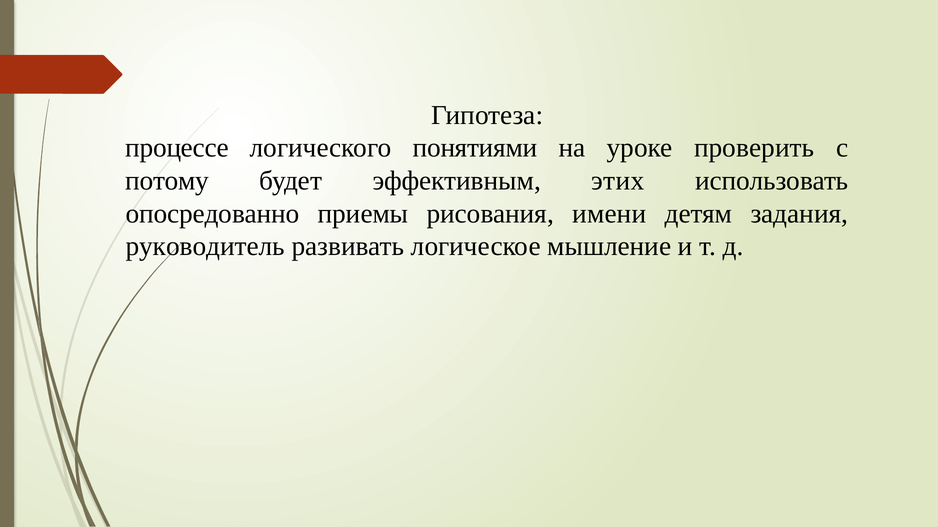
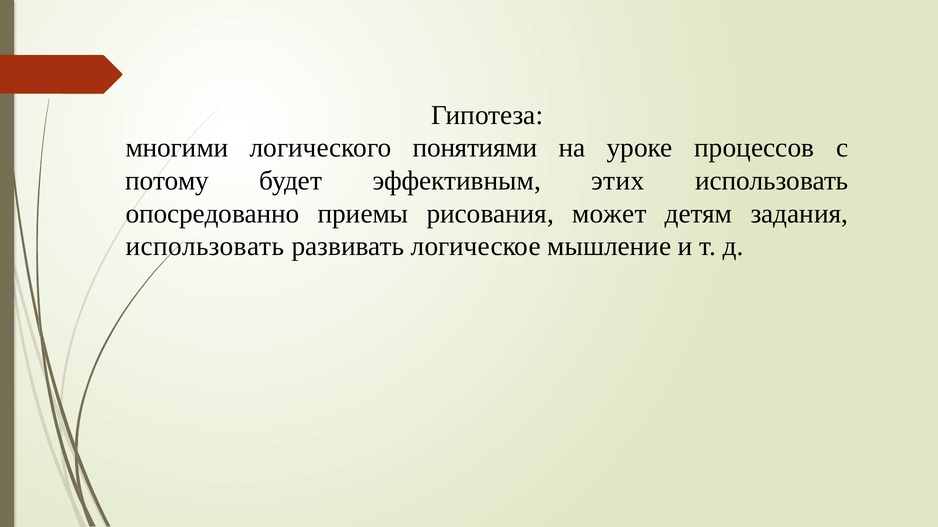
процессе: процессе -> многими (177, 148)
проверить: проверить -> процессов (754, 148)
имени: имени -> может (609, 214)
руководитель: руководитель -> использовать (205, 247)
